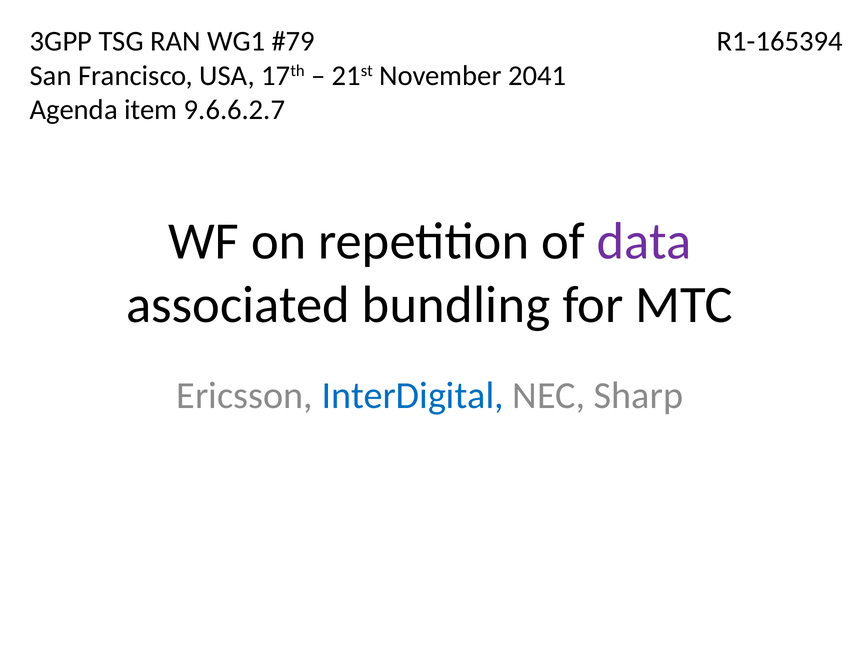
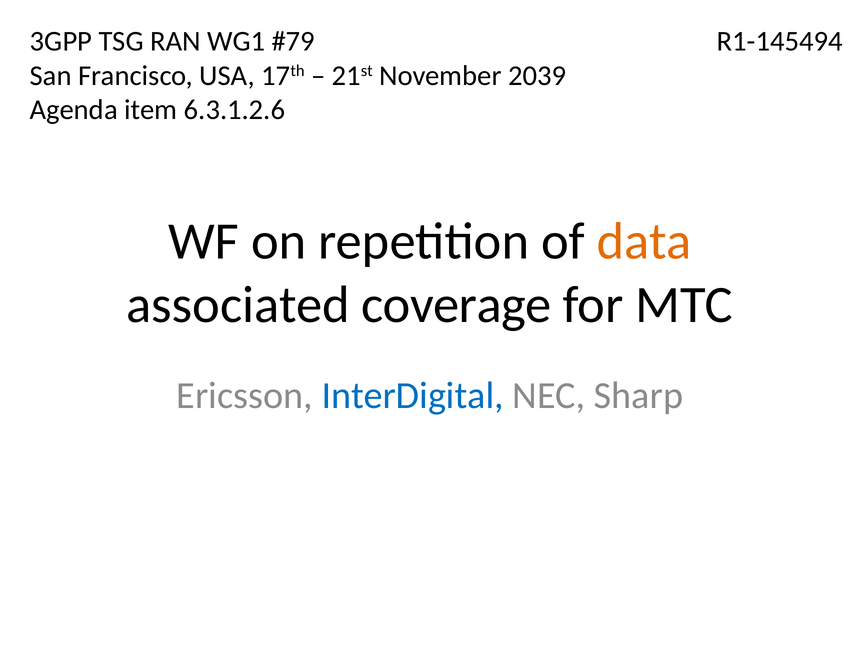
R1-165394: R1-165394 -> R1-145494 (780, 41)
2041: 2041 -> 2039 (537, 76)
9.6.6.2.7: 9.6.6.2.7 -> 6.3.1.2.6 (235, 110)
data colour: purple -> orange (644, 242)
bundling: bundling -> coverage (456, 305)
